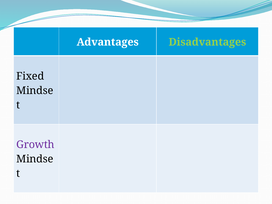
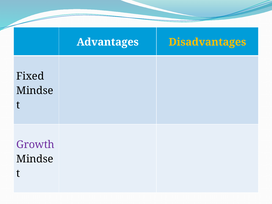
Disadvantages colour: light green -> yellow (207, 42)
